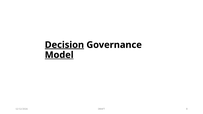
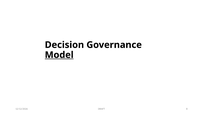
Decision underline: present -> none (64, 45)
